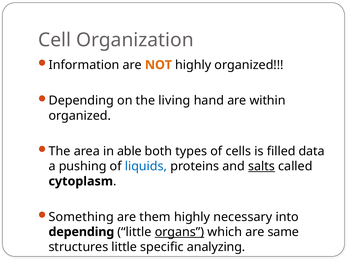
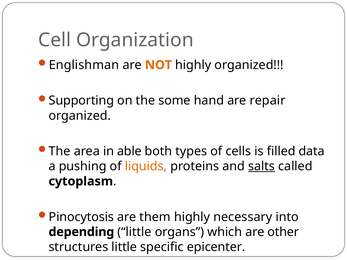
Information: Information -> Englishman (84, 65)
Depending: Depending -> Supporting (81, 101)
living: living -> some (174, 101)
within: within -> repair (267, 101)
liquids colour: blue -> orange (146, 166)
Something: Something -> Pinocytosis (81, 217)
organs underline: present -> none (179, 232)
same: same -> other (283, 232)
analyzing: analyzing -> epicenter (216, 247)
